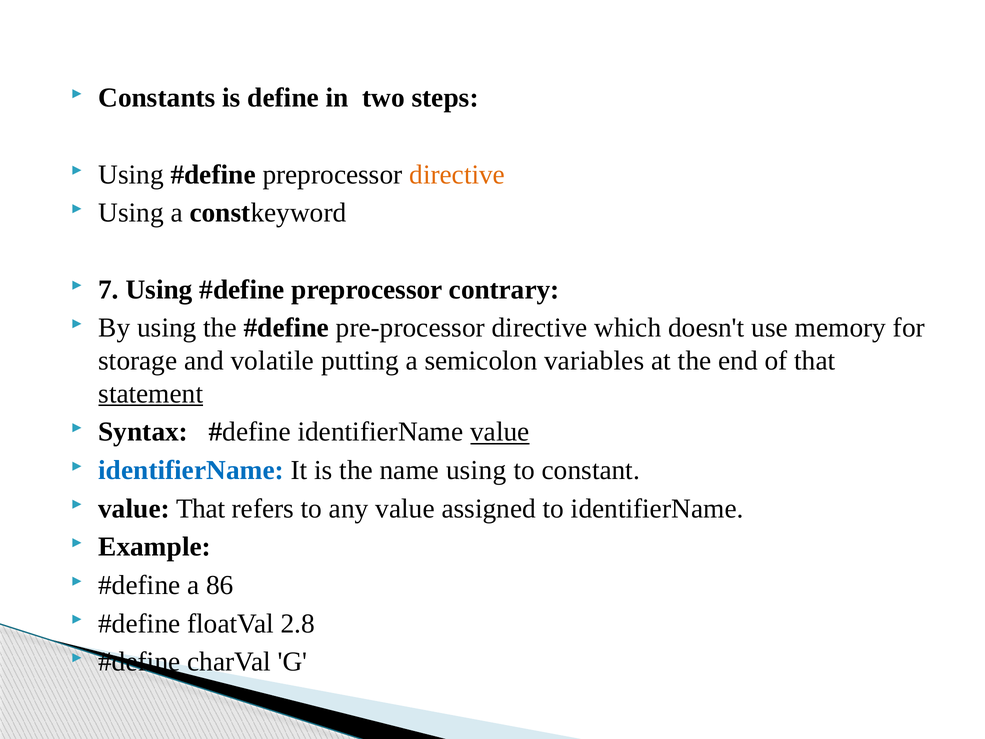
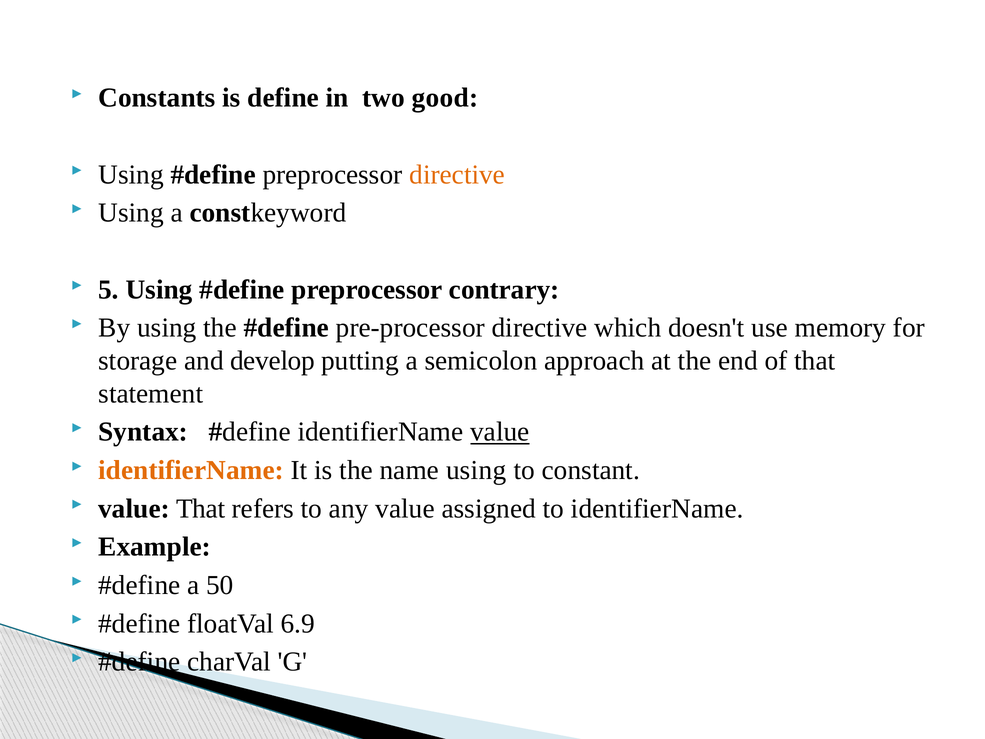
steps: steps -> good (445, 98)
7: 7 -> 5 (109, 289)
volatile: volatile -> develop (273, 361)
variables: variables -> approach (594, 361)
statement underline: present -> none (151, 393)
identifierName colour: blue -> orange (191, 470)
86: 86 -> 50 (220, 585)
2.8: 2.8 -> 6.9 (298, 623)
